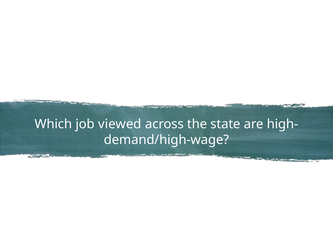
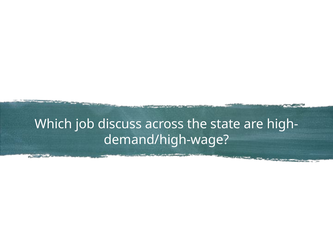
viewed: viewed -> discuss (120, 124)
